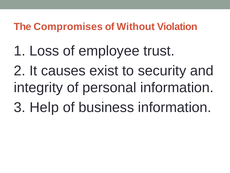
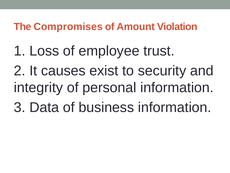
Without: Without -> Amount (136, 27)
Help: Help -> Data (44, 107)
